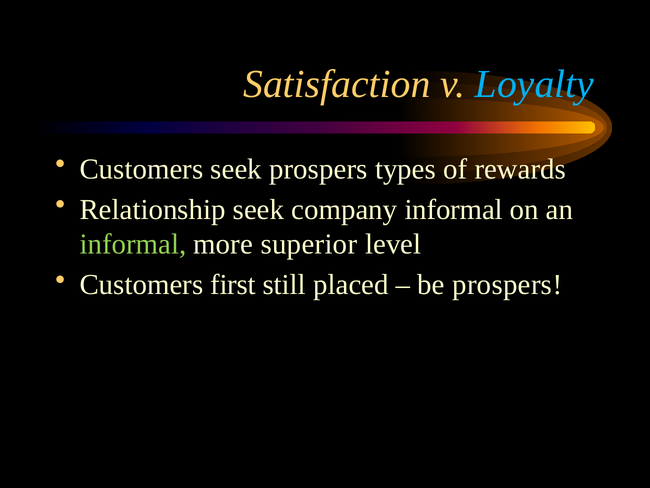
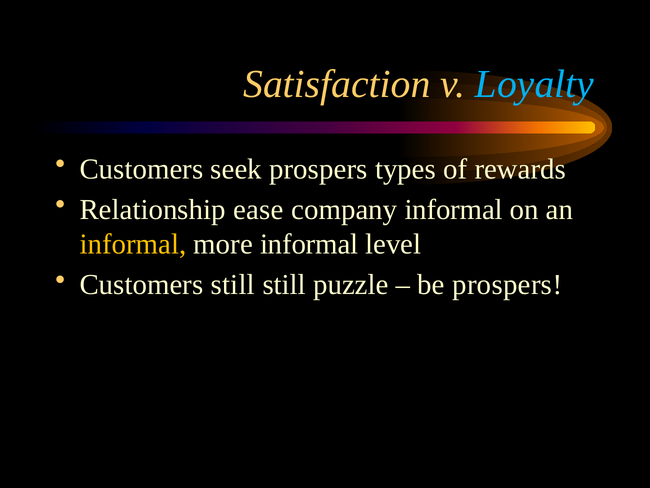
Relationship seek: seek -> ease (258, 209)
informal colour: light green -> yellow (133, 244)
more superior: superior -> informal (309, 244)
Customers first: first -> still (233, 284)
placed: placed -> puzzle (351, 284)
